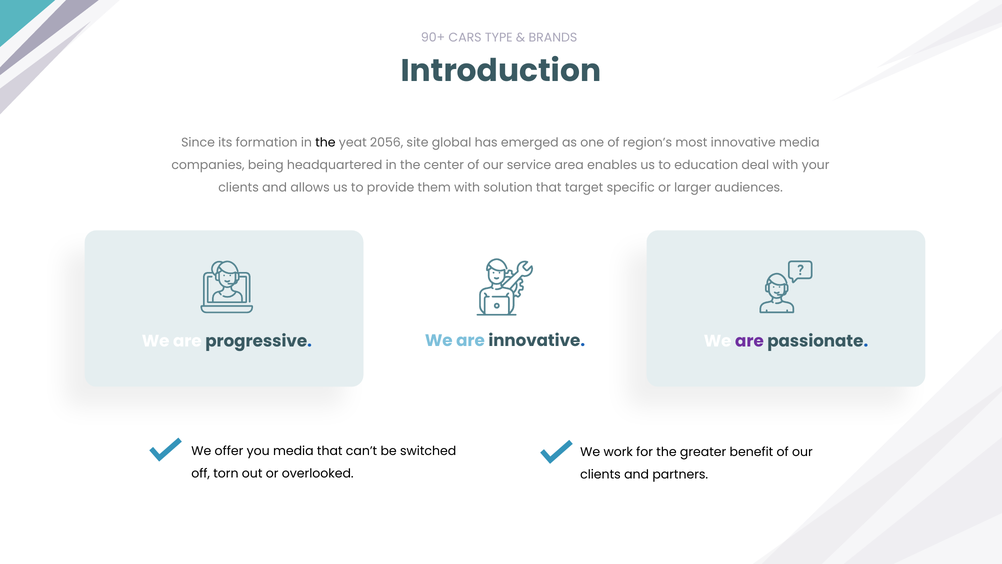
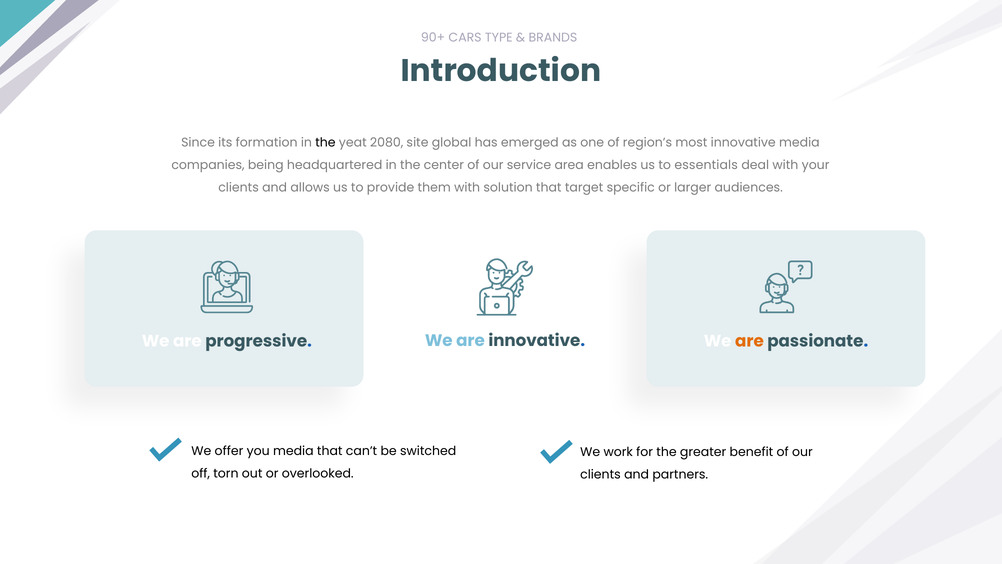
2056: 2056 -> 2080 (387, 142)
education: education -> essentials (706, 165)
are colour: purple -> orange (749, 341)
